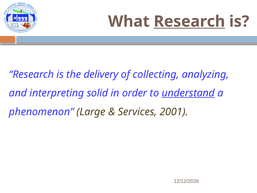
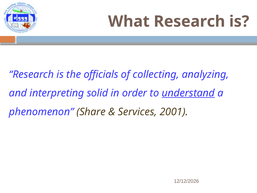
Research underline: present -> none (189, 21)
delivery: delivery -> officials (101, 74)
Large: Large -> Share (91, 112)
